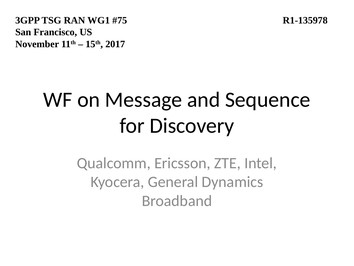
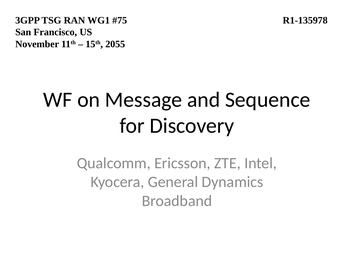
2017: 2017 -> 2055 (115, 44)
